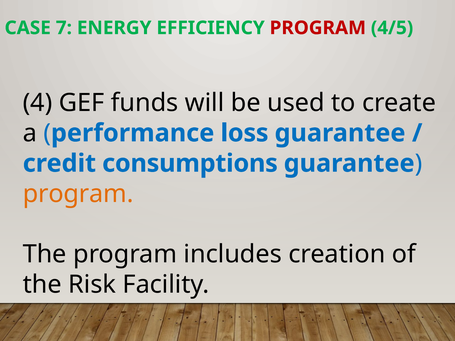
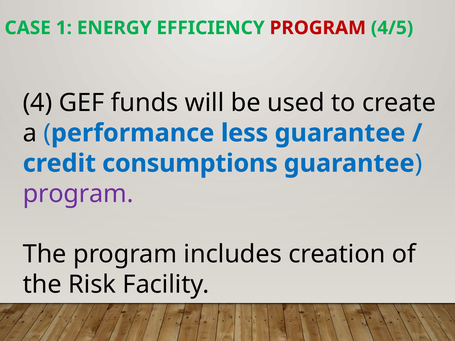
7: 7 -> 1 (64, 28)
loss: loss -> less (245, 133)
program colour: orange -> purple (78, 194)
